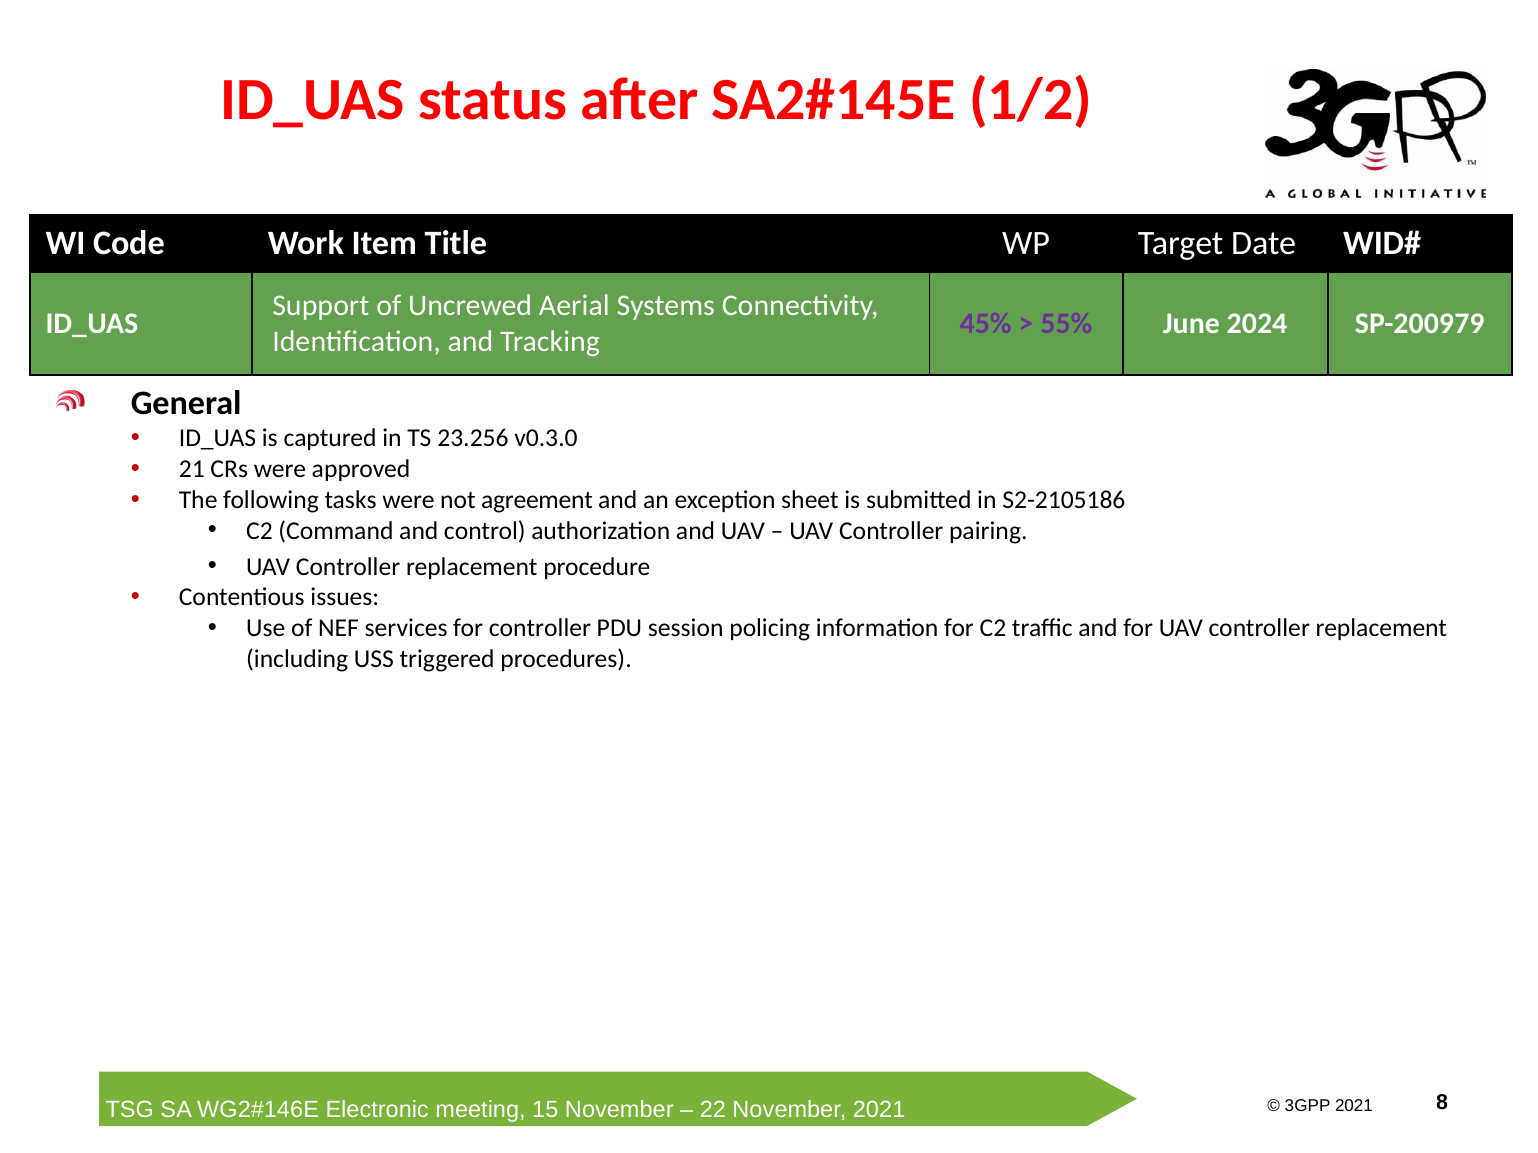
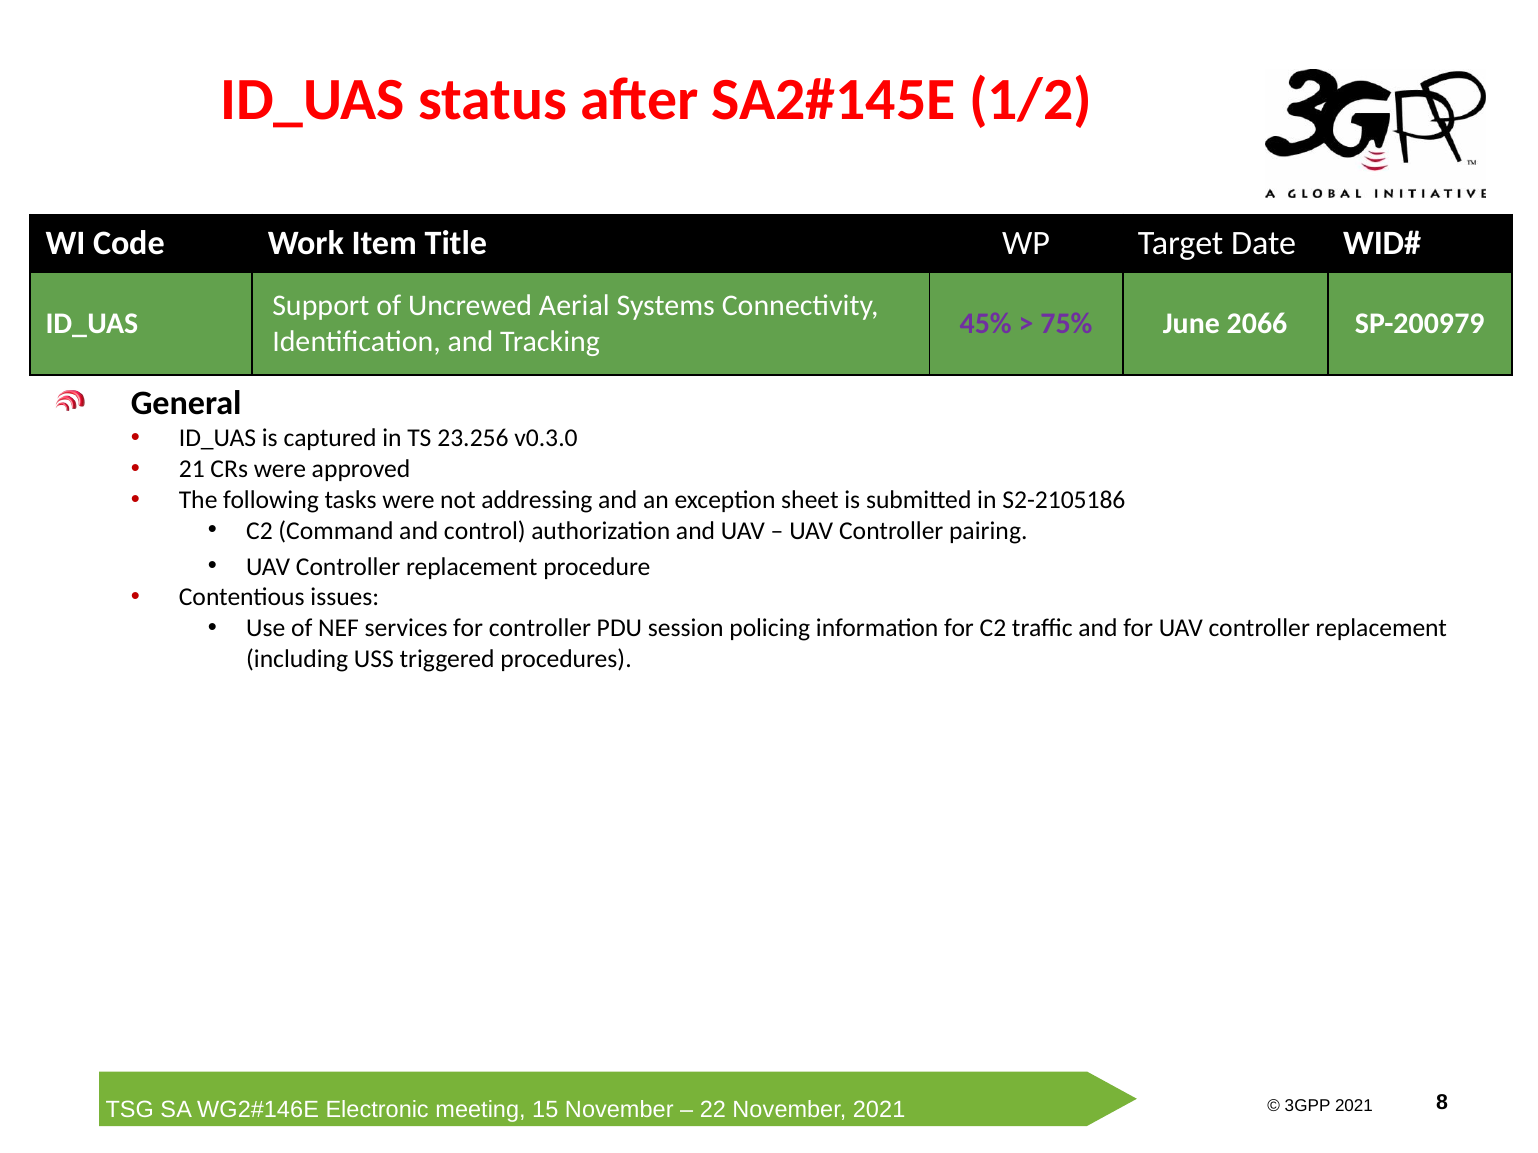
55%: 55% -> 75% (1066, 324)
2024: 2024 -> 2066 (1257, 324)
agreement: agreement -> addressing (537, 500)
